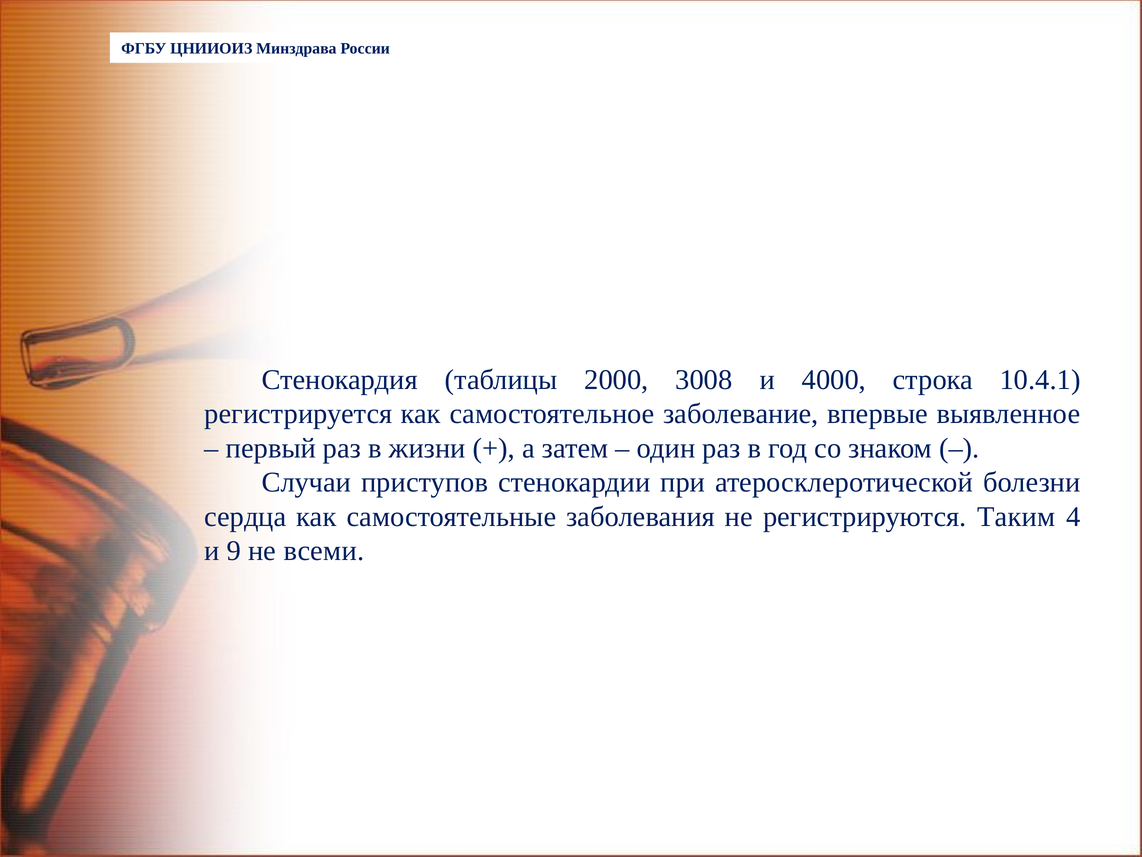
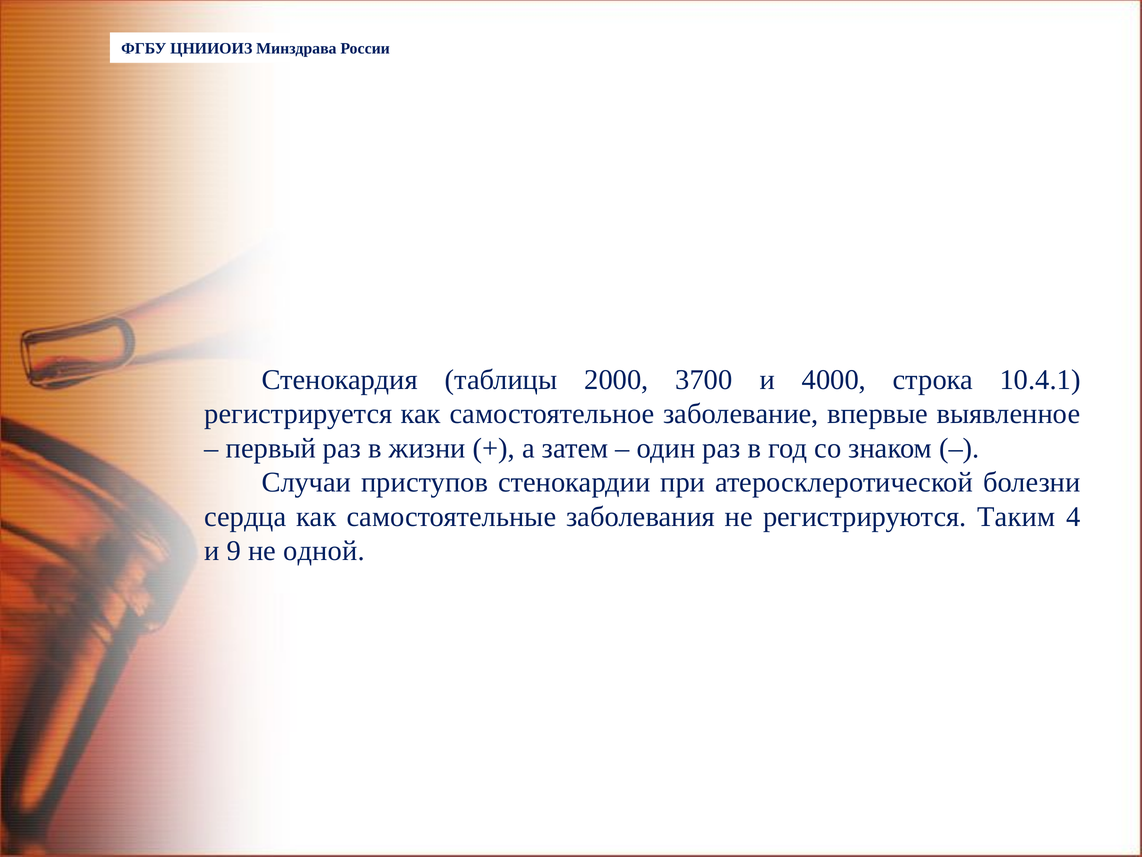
3008: 3008 -> 3700 (704, 379)
всеми: всеми -> одной (324, 551)
